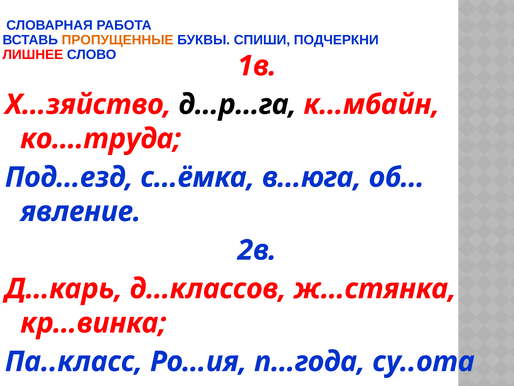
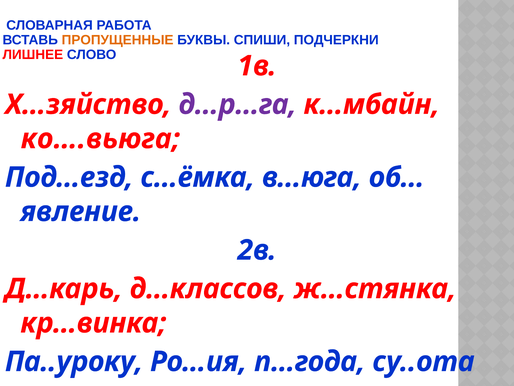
д…р…га colour: black -> purple (238, 104)
ко….труда: ко….труда -> ко….вьюга (100, 139)
Па..класс: Па..класс -> Па..уроку (74, 361)
